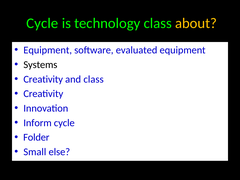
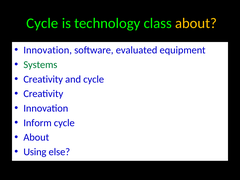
Equipment: Equipment -> Innovation (48, 50)
Systems colour: black -> green (40, 65)
and class: class -> cycle (94, 79)
Folder: Folder -> About (36, 137)
Small: Small -> Using (35, 152)
